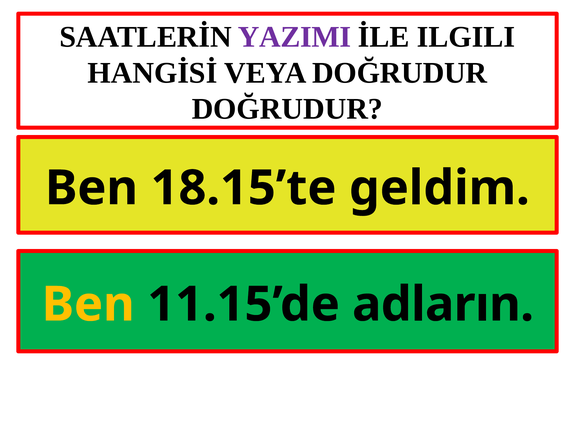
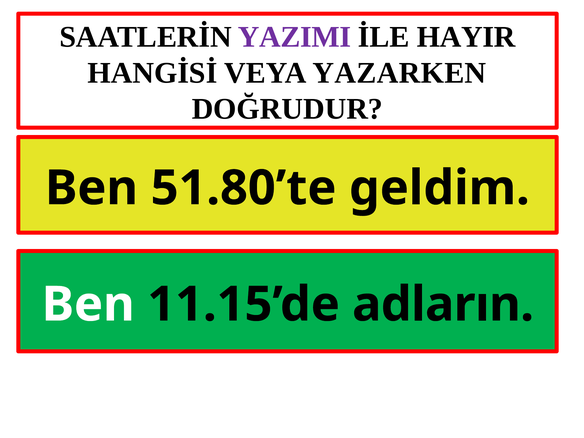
ILGILI: ILGILI -> HAYIR (466, 37)
VEYA DOĞRUDUR: DOĞRUDUR -> YAZARKEN (399, 73)
18.15’te: 18.15’te -> 51.80’te (244, 188)
Ben colour: yellow -> white (88, 305)
